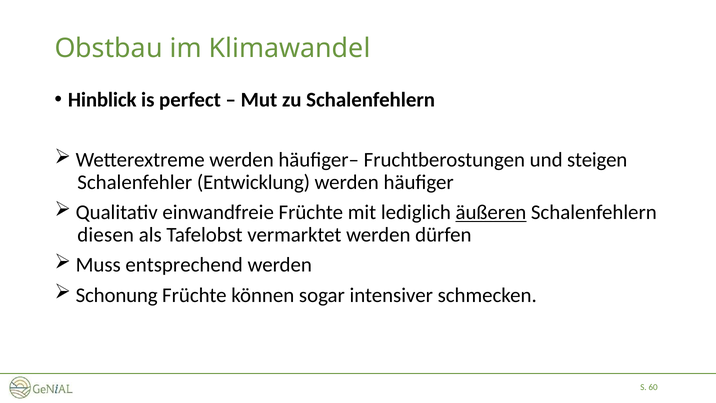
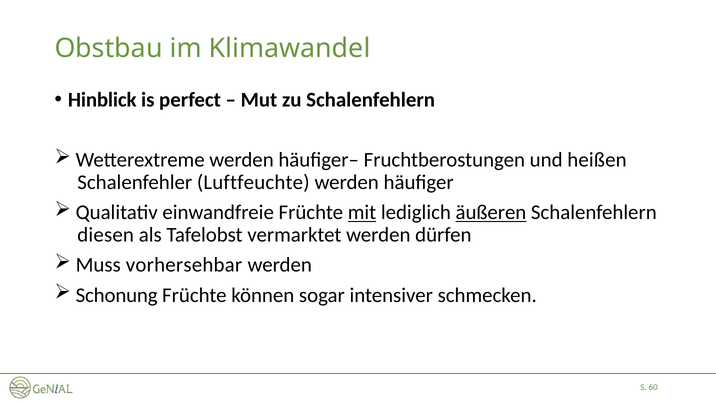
steigen: steigen -> heißen (597, 160)
Entwicklung: Entwicklung -> Luftfeuchte (253, 182)
mit underline: none -> present (362, 212)
entsprechend: entsprechend -> vorhersehbar (184, 265)
